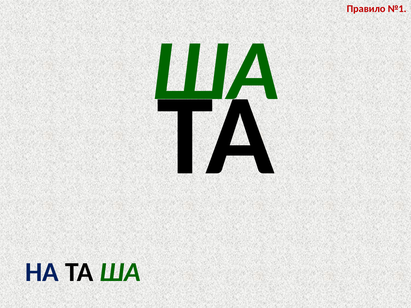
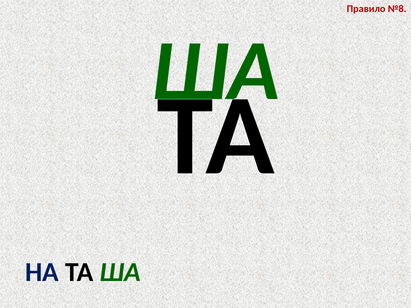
№1: №1 -> №8 (397, 9)
